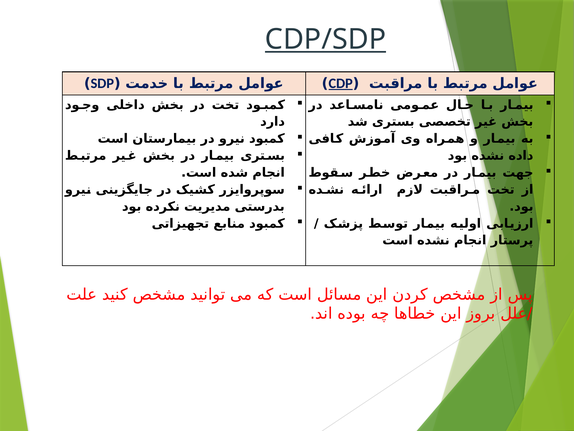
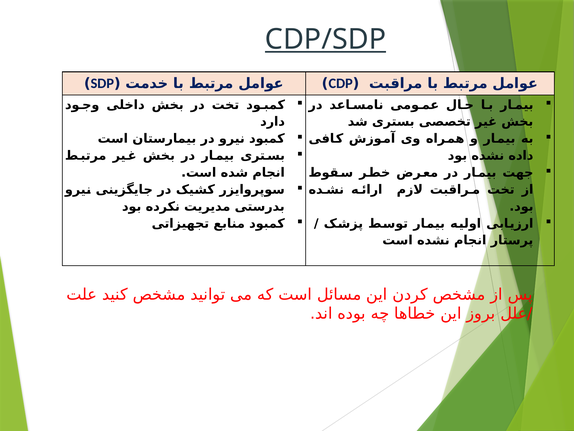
CDP underline: present -> none (341, 83)
